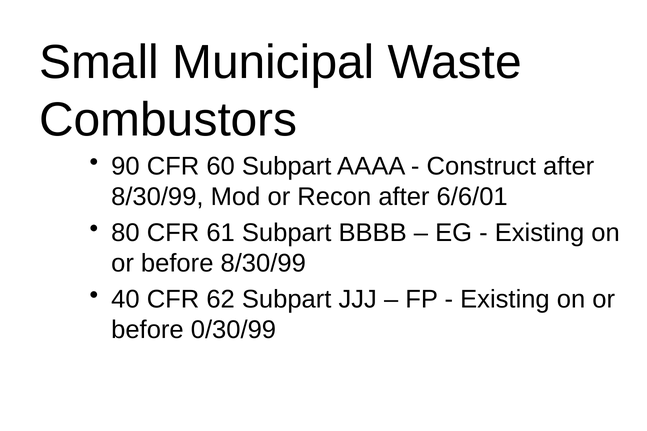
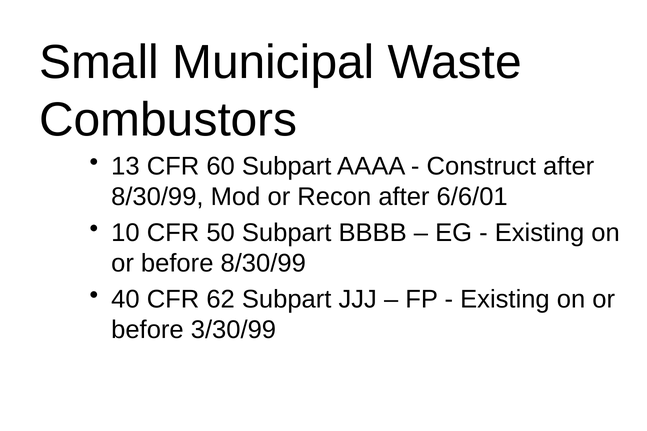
90: 90 -> 13 (125, 166)
80: 80 -> 10 (125, 233)
61: 61 -> 50 (221, 233)
0/30/99: 0/30/99 -> 3/30/99 (233, 330)
